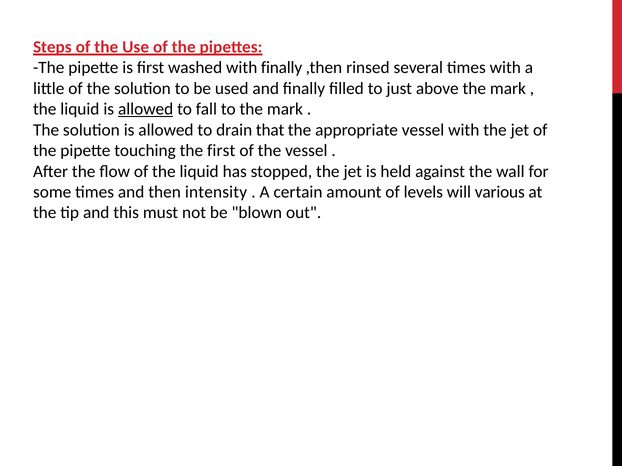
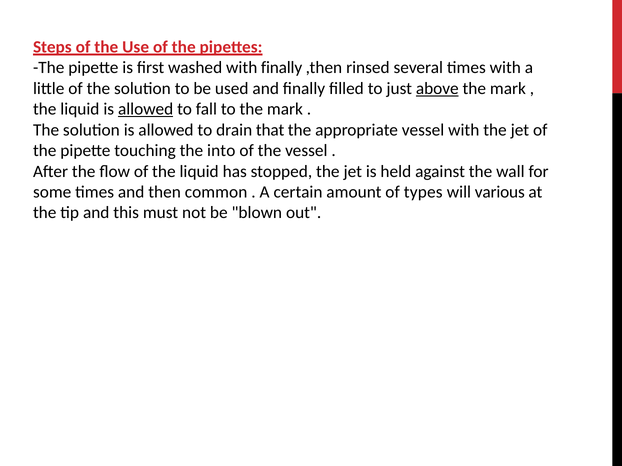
above underline: none -> present (437, 89)
the first: first -> into (221, 151)
intensity: intensity -> common (216, 192)
levels: levels -> types (423, 192)
